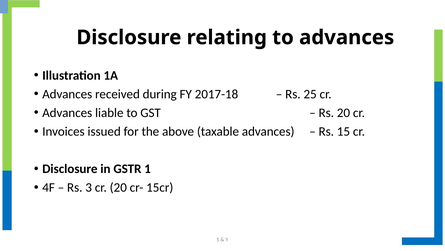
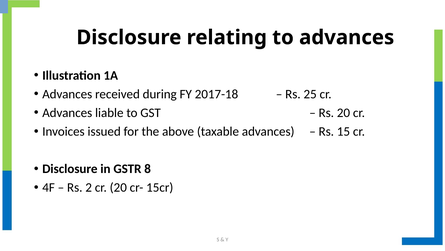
1: 1 -> 8 (148, 169)
3: 3 -> 2 (89, 187)
